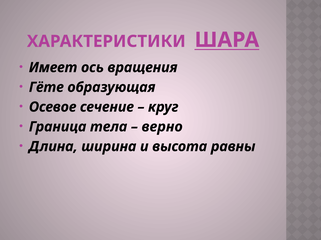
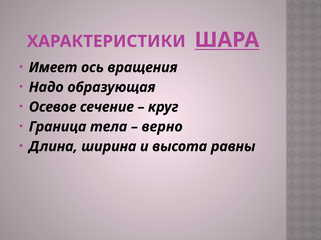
Гёте: Гёте -> Надо (46, 87)
